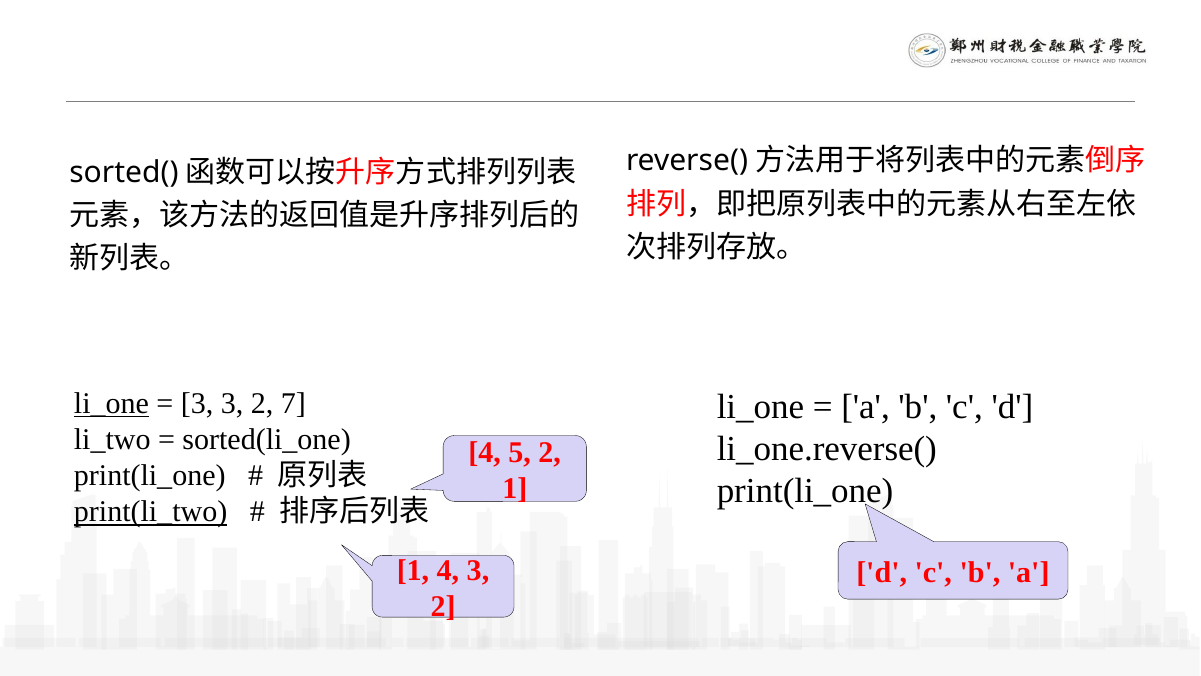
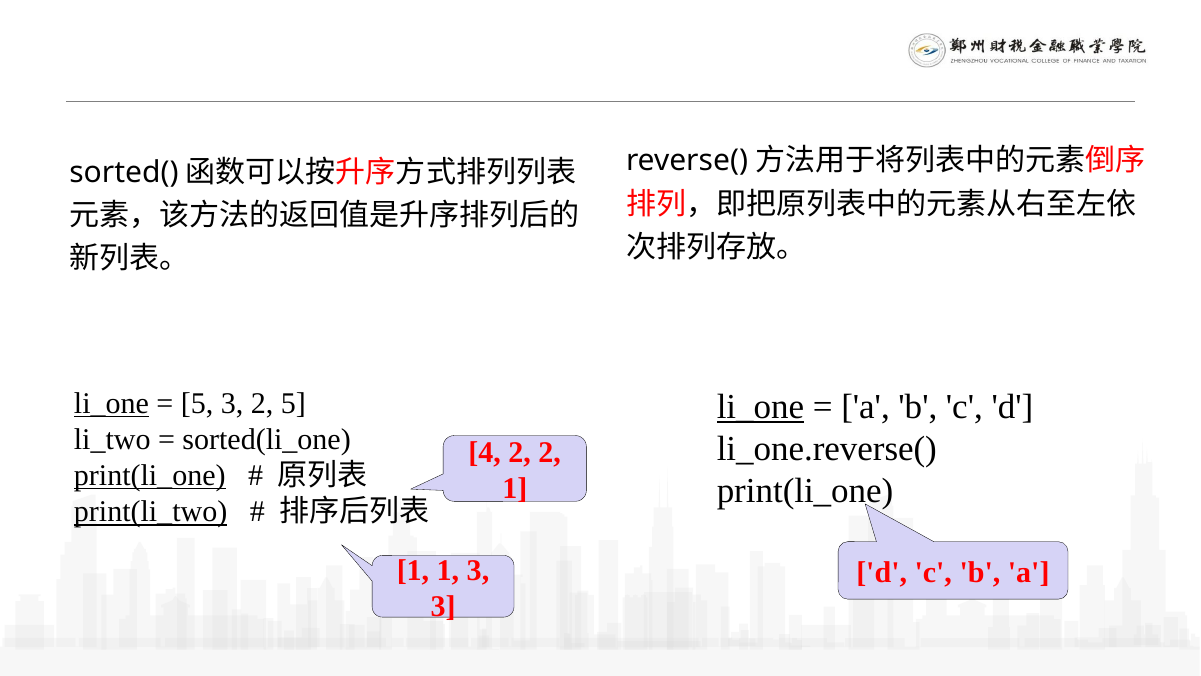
3: 3 -> 5 (197, 403)
2 7: 7 -> 5 (293, 403)
li_one underline: none -> present (760, 407)
4 5: 5 -> 2 (520, 452)
print(li_one underline: none -> present (150, 475)
4: 4 -> 1 (448, 570)
2: 2 -> 3 (443, 606)
